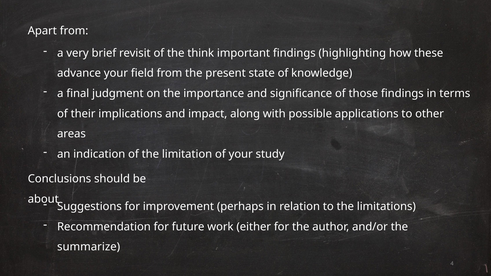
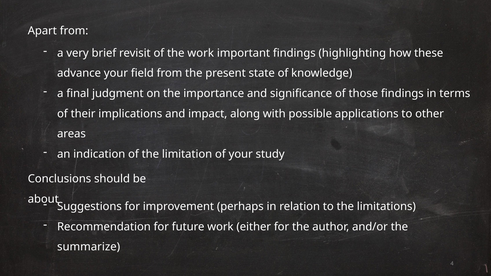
the think: think -> work (201, 53)
